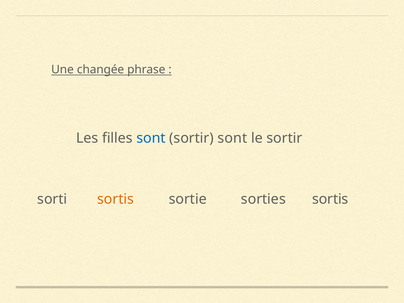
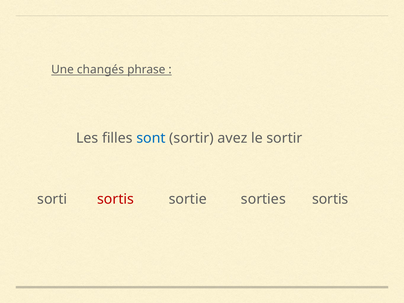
changée: changée -> changés (100, 70)
sortir sont: sont -> avez (232, 138)
sortis colour: orange -> red (116, 199)
